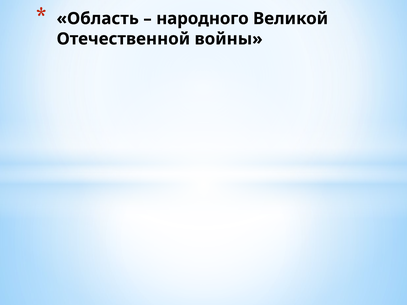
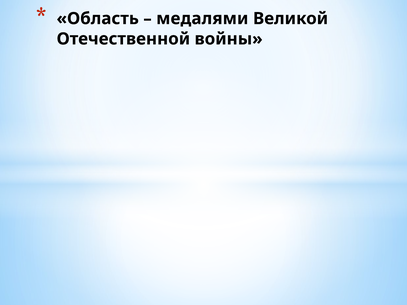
народного: народного -> медалями (202, 19)
